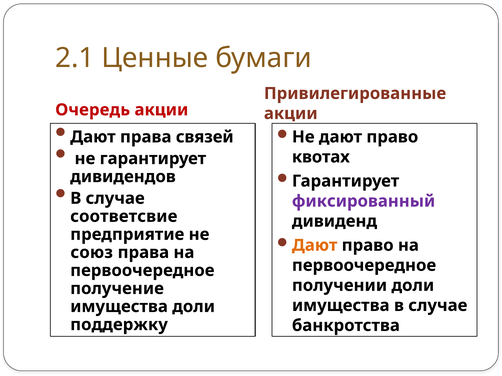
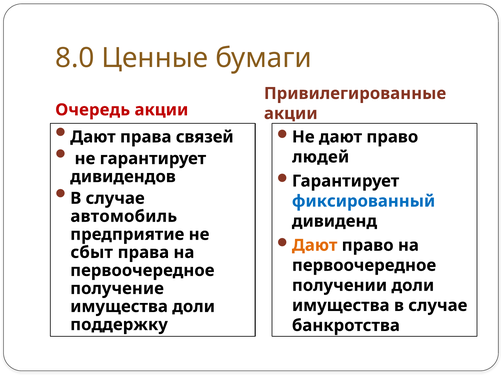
2.1: 2.1 -> 8.0 (75, 58)
квотах: квотах -> людей (321, 157)
фиксированный colour: purple -> blue (364, 201)
соответсвие: соответсвие -> автомобиль (124, 217)
союз: союз -> сбыт (92, 253)
